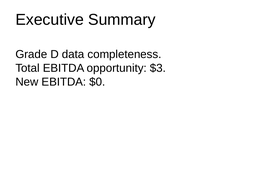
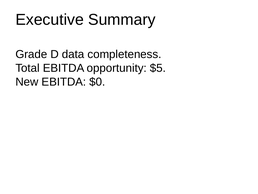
$3: $3 -> $5 (158, 68)
